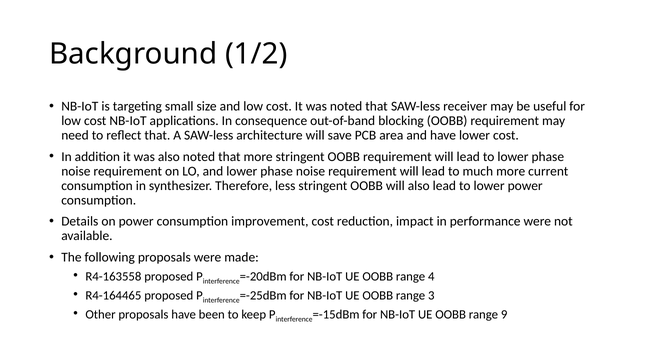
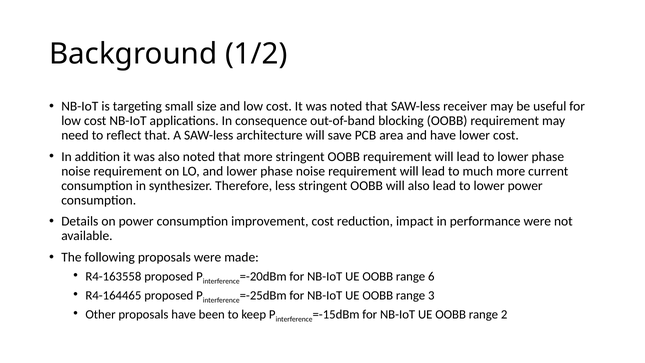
4: 4 -> 6 (431, 276)
9: 9 -> 2 (504, 314)
